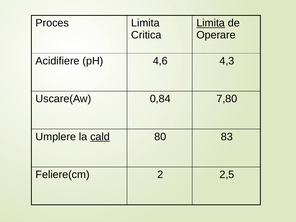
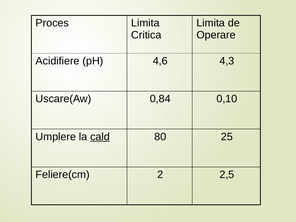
Limita underline: present -> none (211, 23)
7,80: 7,80 -> 0,10 (227, 99)
83: 83 -> 25 (227, 137)
